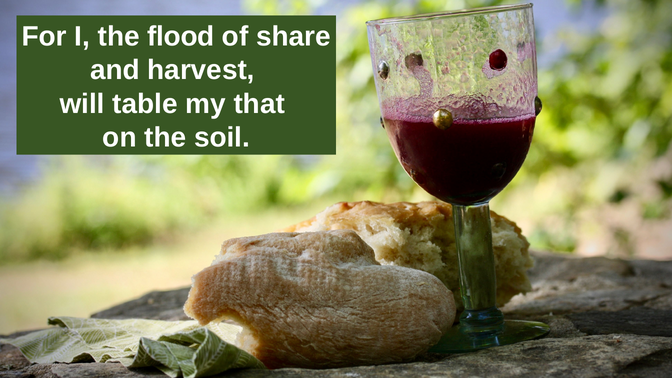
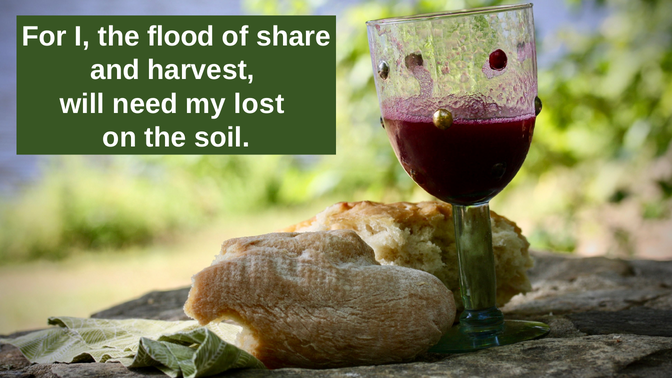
table: table -> need (145, 104)
that: that -> lost (259, 104)
